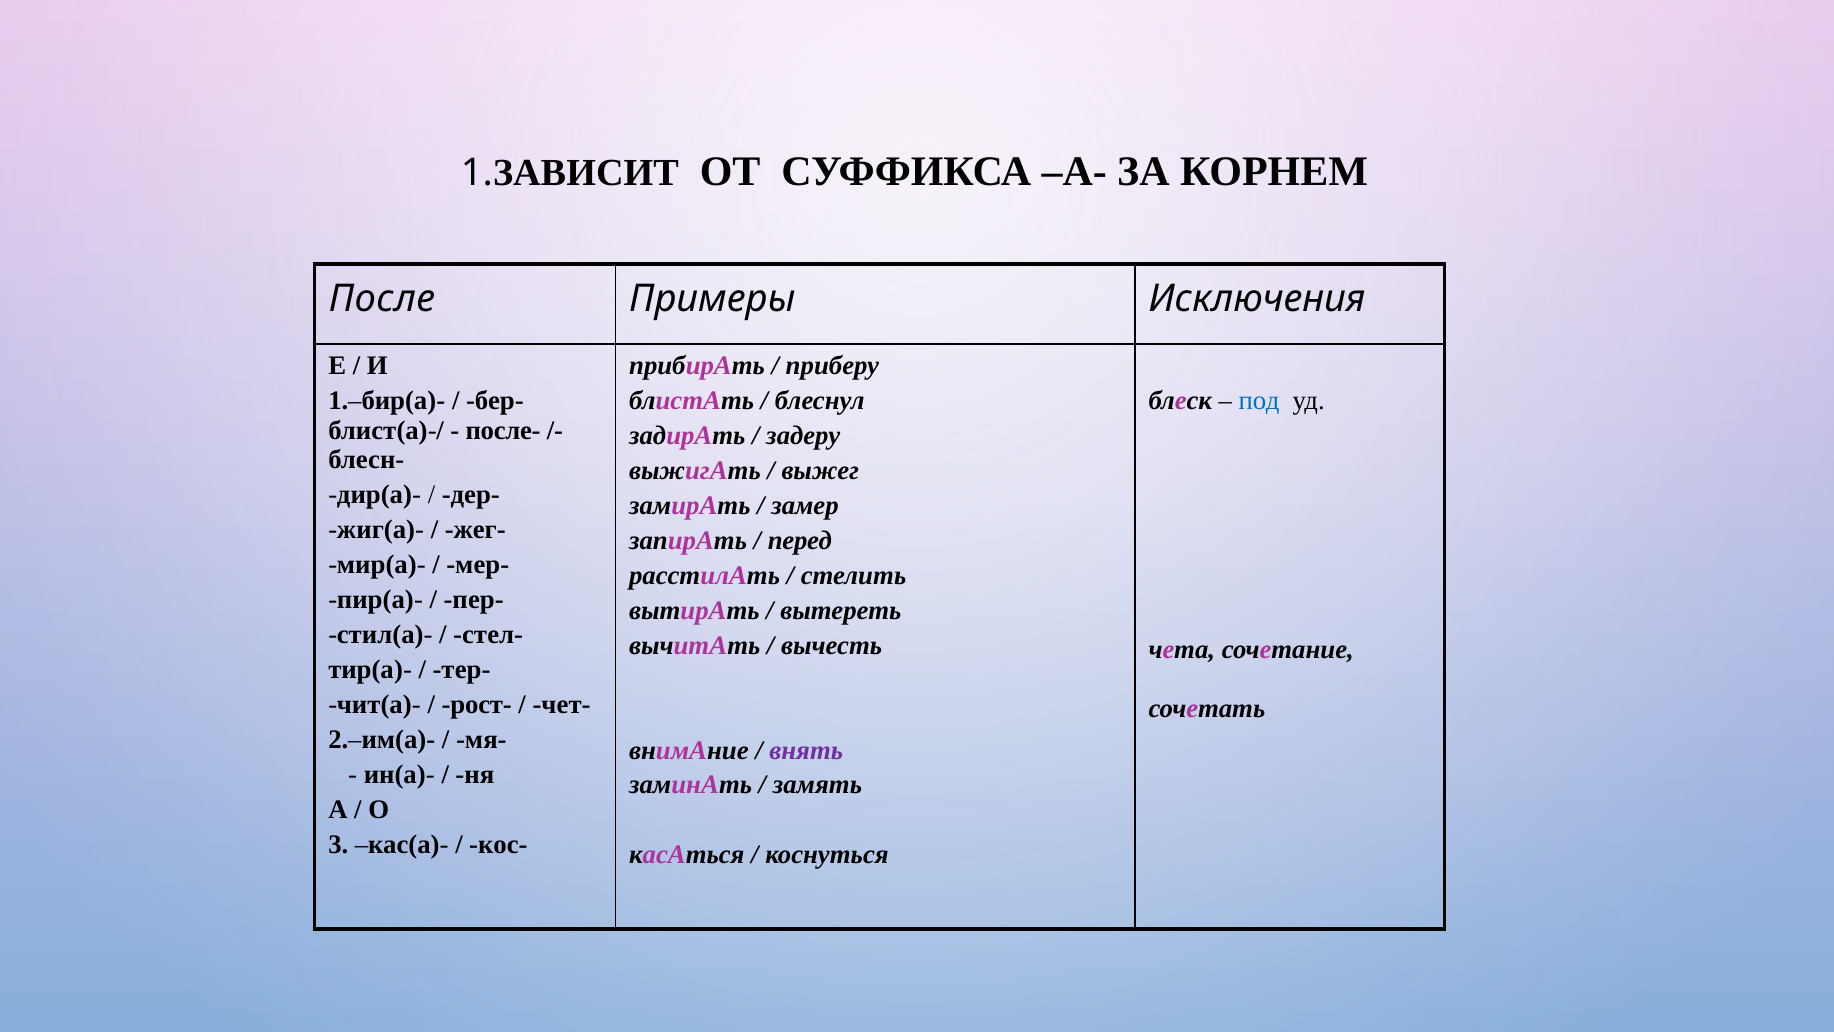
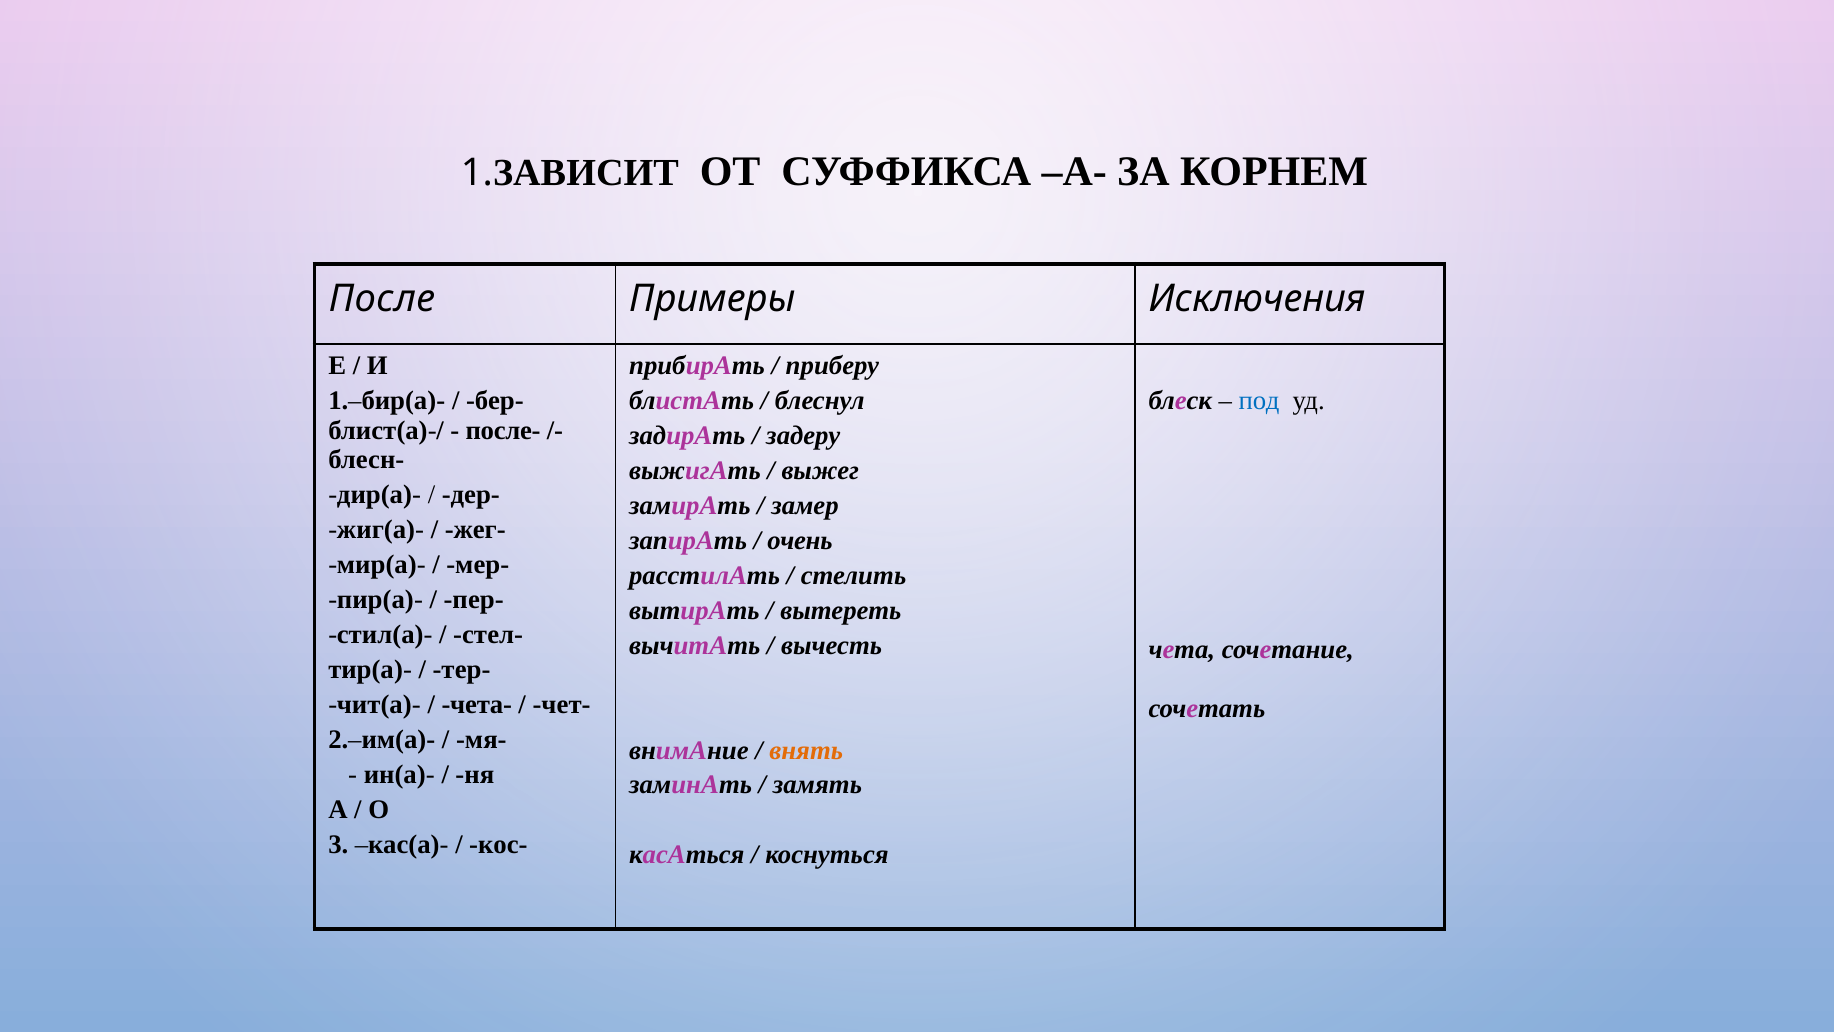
перед: перед -> очень (800, 540)
рост-: рост- -> чета- (477, 704)
внять colour: purple -> orange (806, 750)
